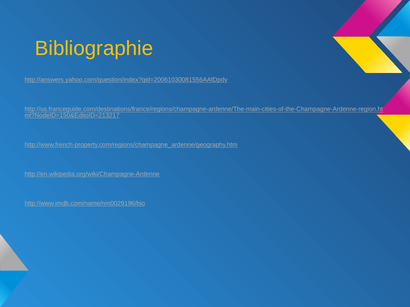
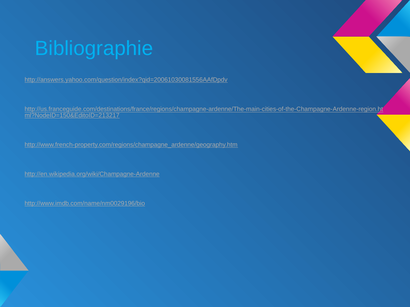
Bibliographie colour: yellow -> light blue (94, 49)
